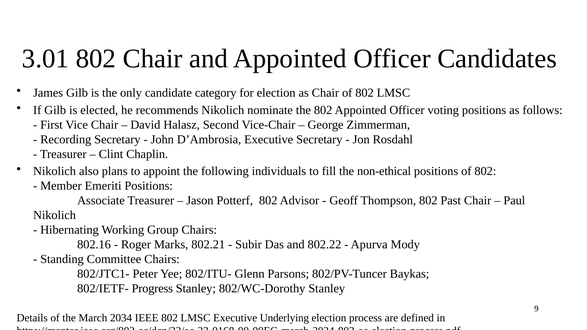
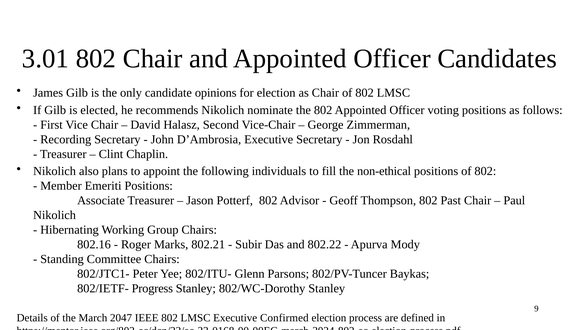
category: category -> opinions (216, 93)
2034: 2034 -> 2047 (121, 318)
Underlying: Underlying -> Confirmed (284, 318)
